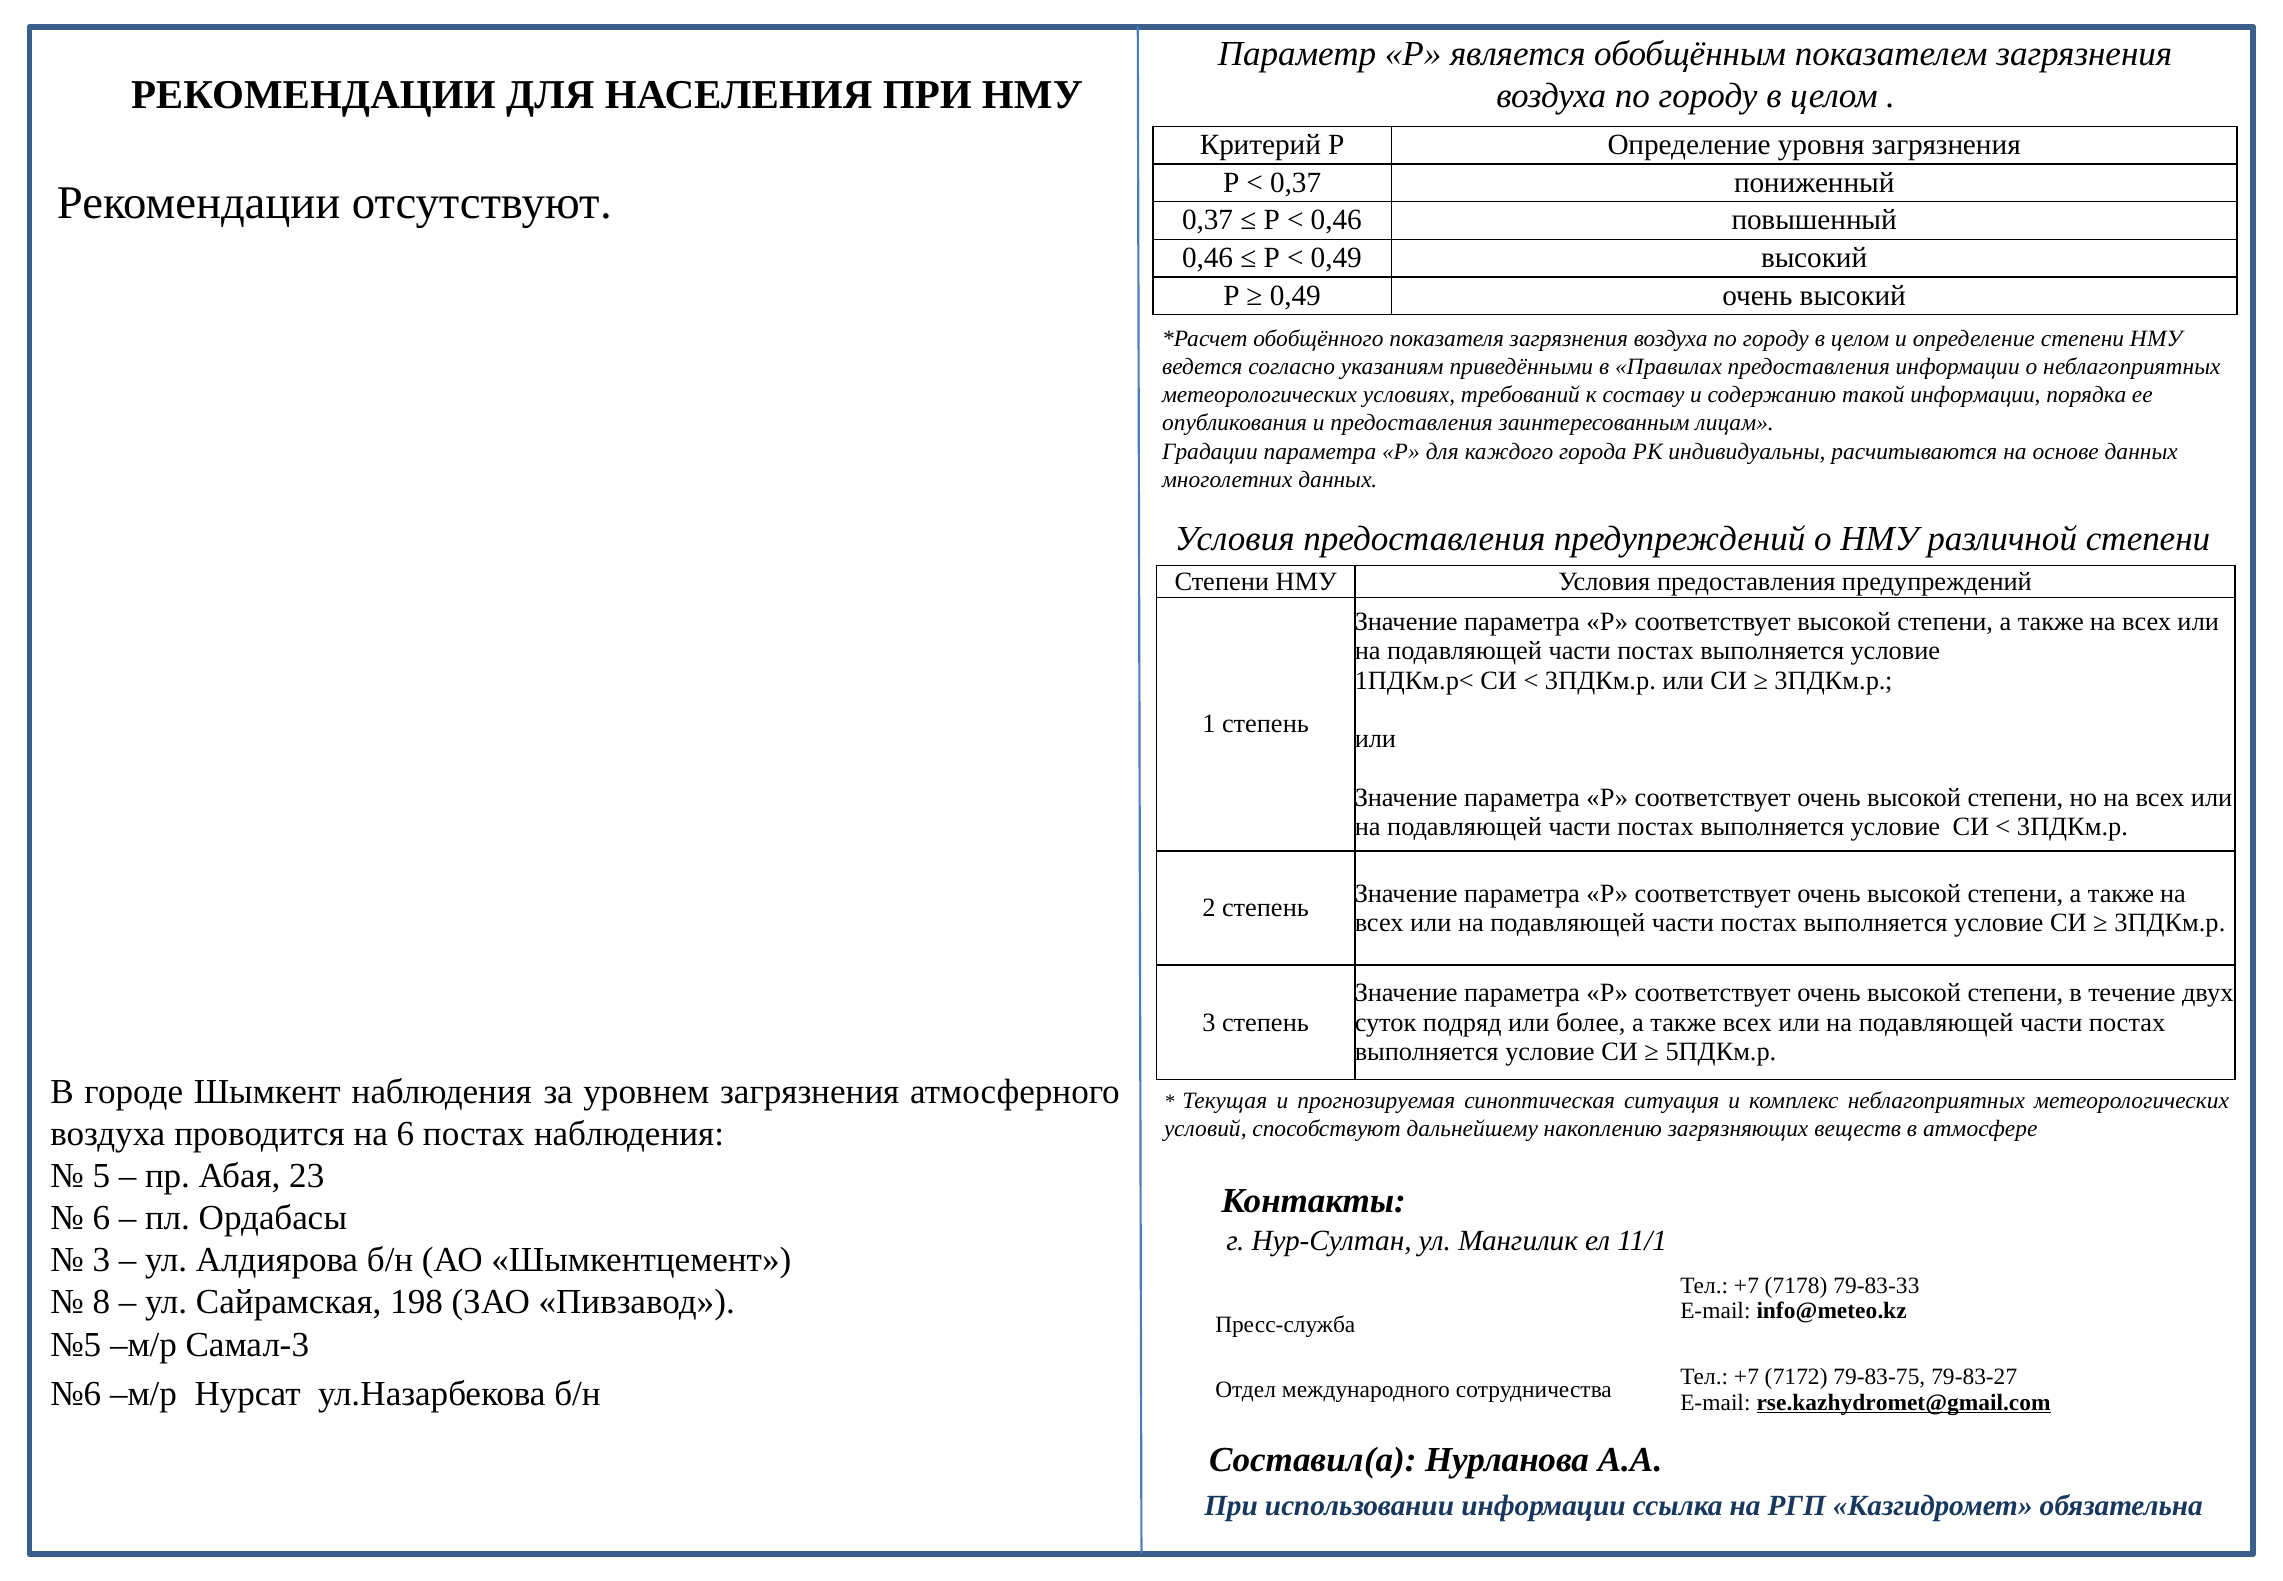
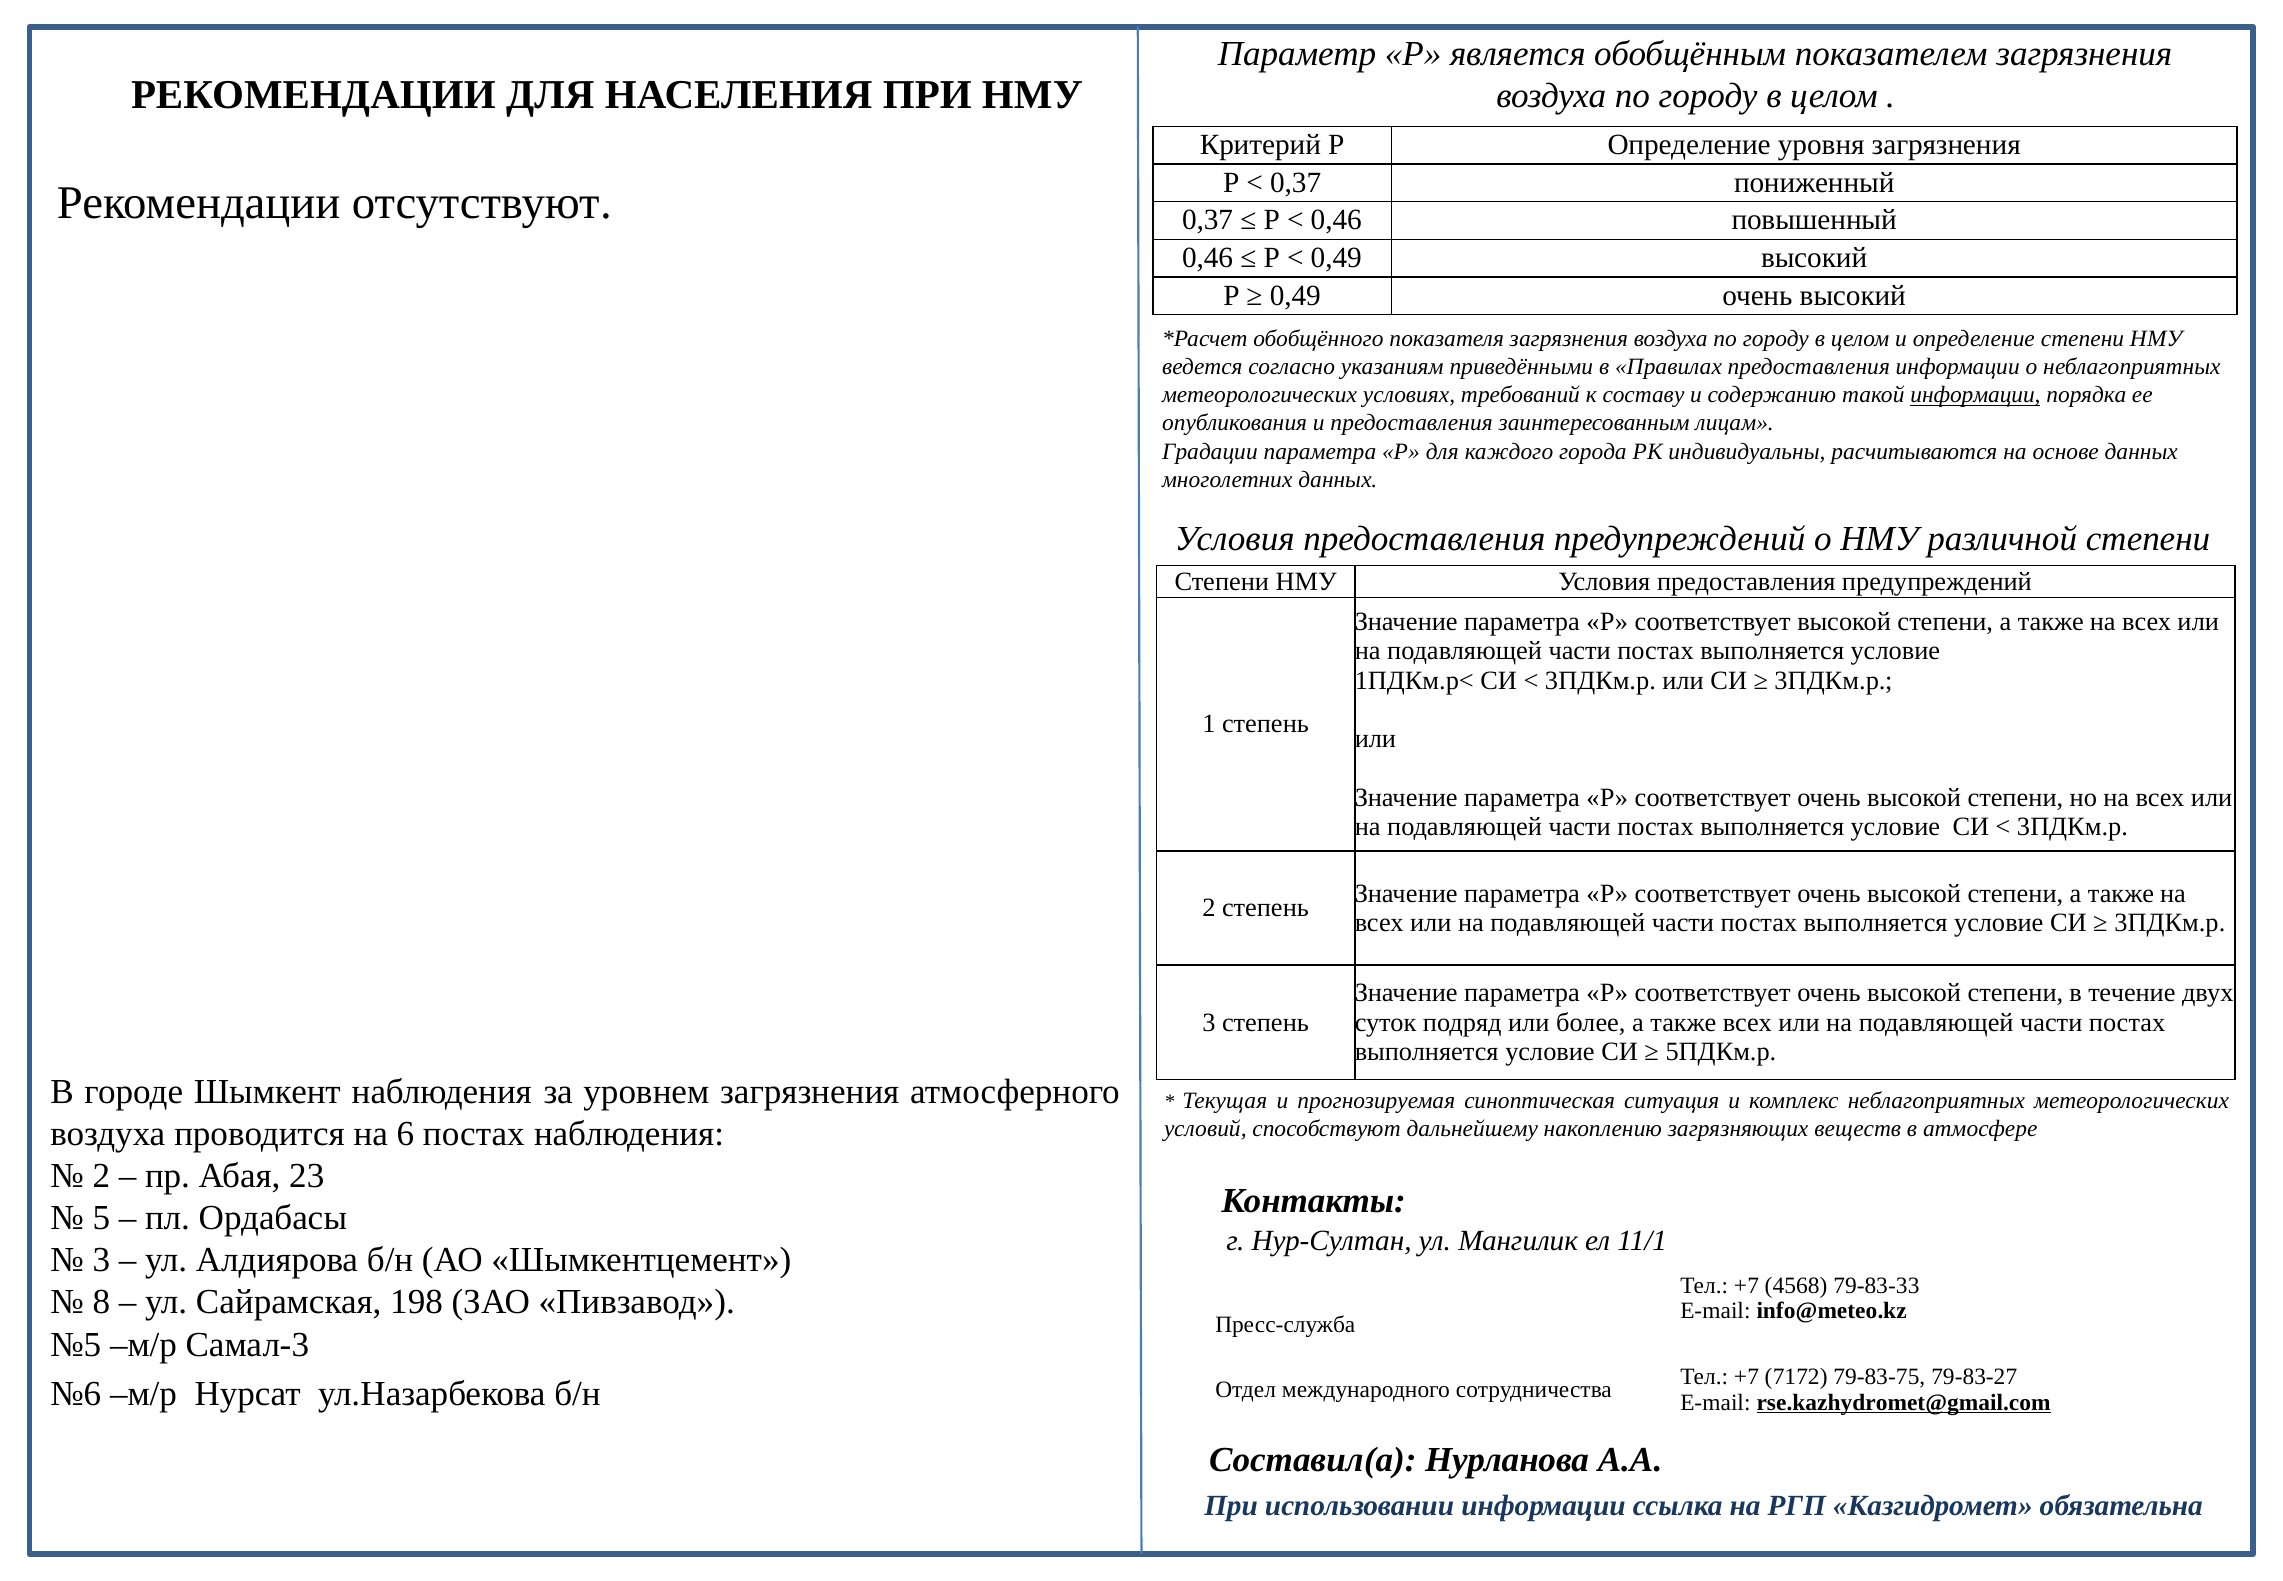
информации underline: none -> present (1975, 395)
5: 5 -> 2 (101, 1175)
6: 6 -> 5 (101, 1218)
7178: 7178 -> 4568 (1796, 1285)
